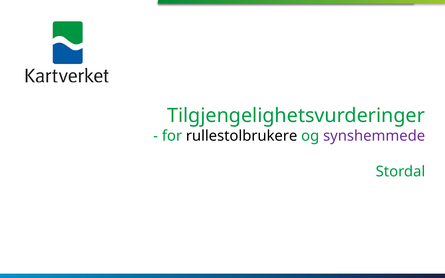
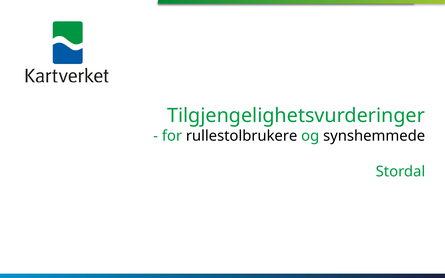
synshemmede colour: purple -> black (374, 136)
